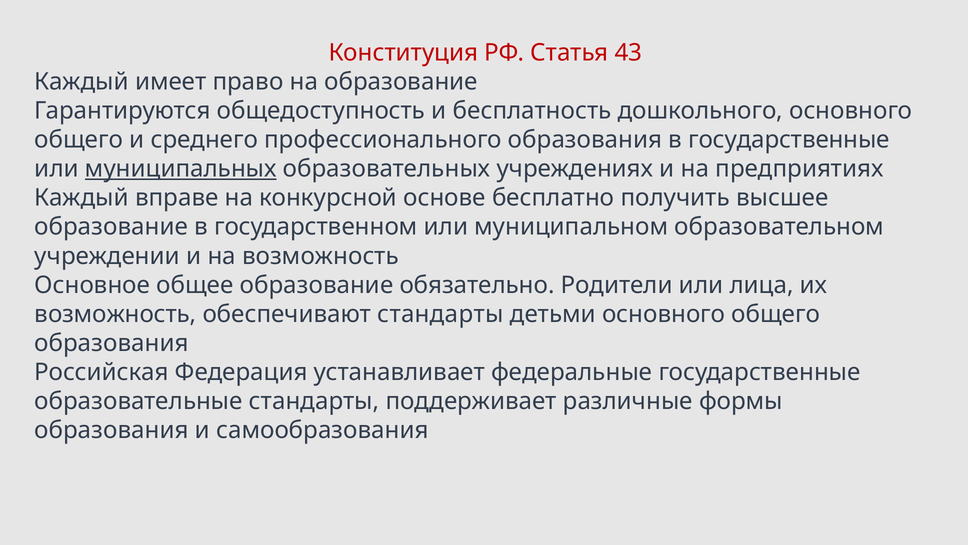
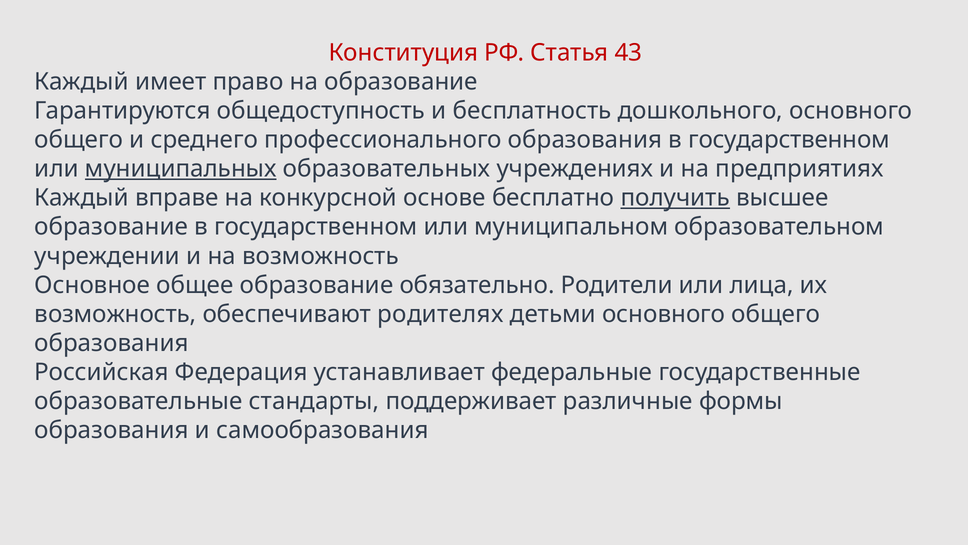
образования в государственные: государственные -> государственном (789, 140)
получить underline: none -> present (675, 198)
обеспечивают стандарты: стандарты -> родителях (440, 314)
